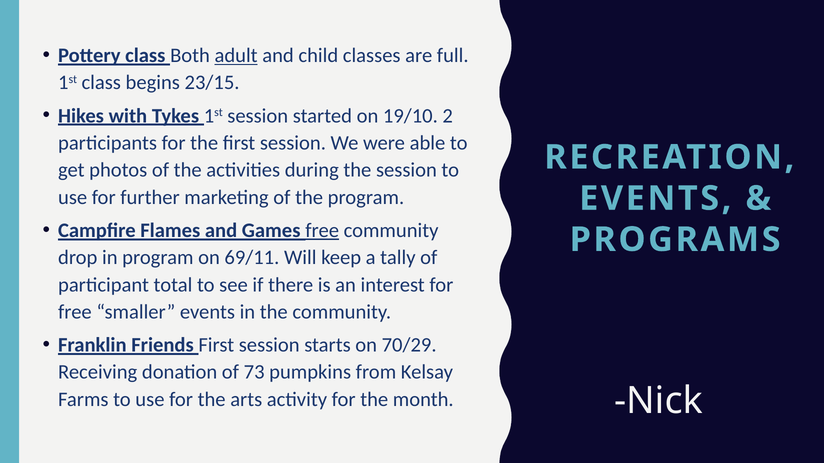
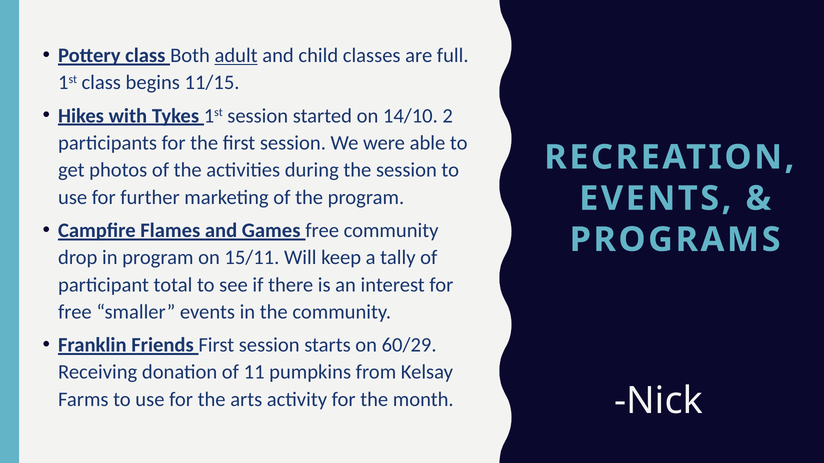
23/15: 23/15 -> 11/15 (212, 83)
19/10: 19/10 -> 14/10 (410, 116)
free underline: present -> none (322, 231)
69/11: 69/11 -> 15/11 (252, 258)
70/29: 70/29 -> 60/29 (409, 345)
73: 73 -> 11 (254, 373)
